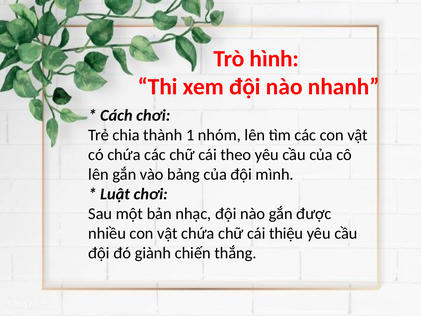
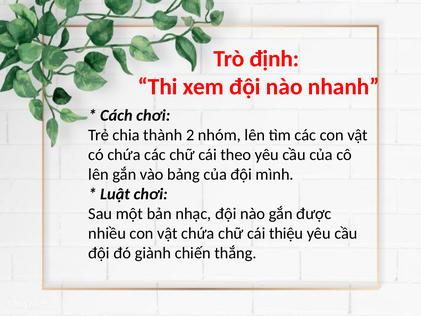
hình: hình -> định (274, 59)
1: 1 -> 2 (190, 135)
